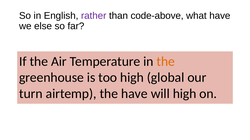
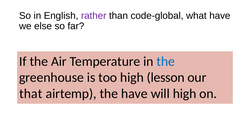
code-above: code-above -> code-global (157, 16)
the colour: orange -> blue (166, 62)
global: global -> lesson (166, 78)
turn: turn -> that (31, 94)
